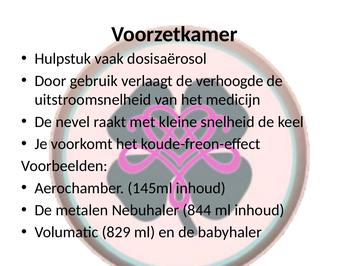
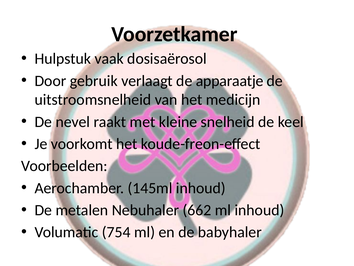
verhoogde: verhoogde -> apparaatje (230, 81)
844: 844 -> 662 (197, 210)
829: 829 -> 754 (116, 232)
